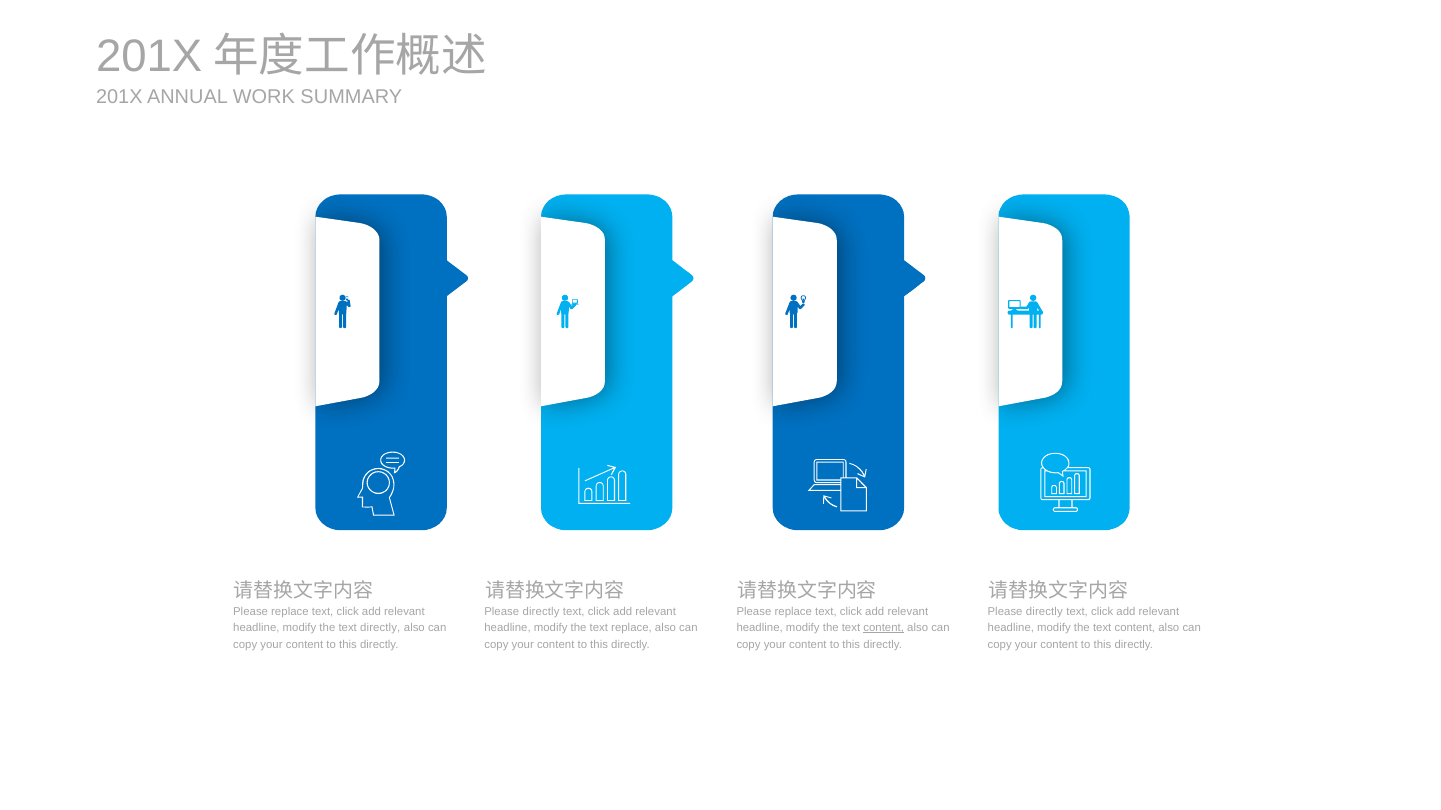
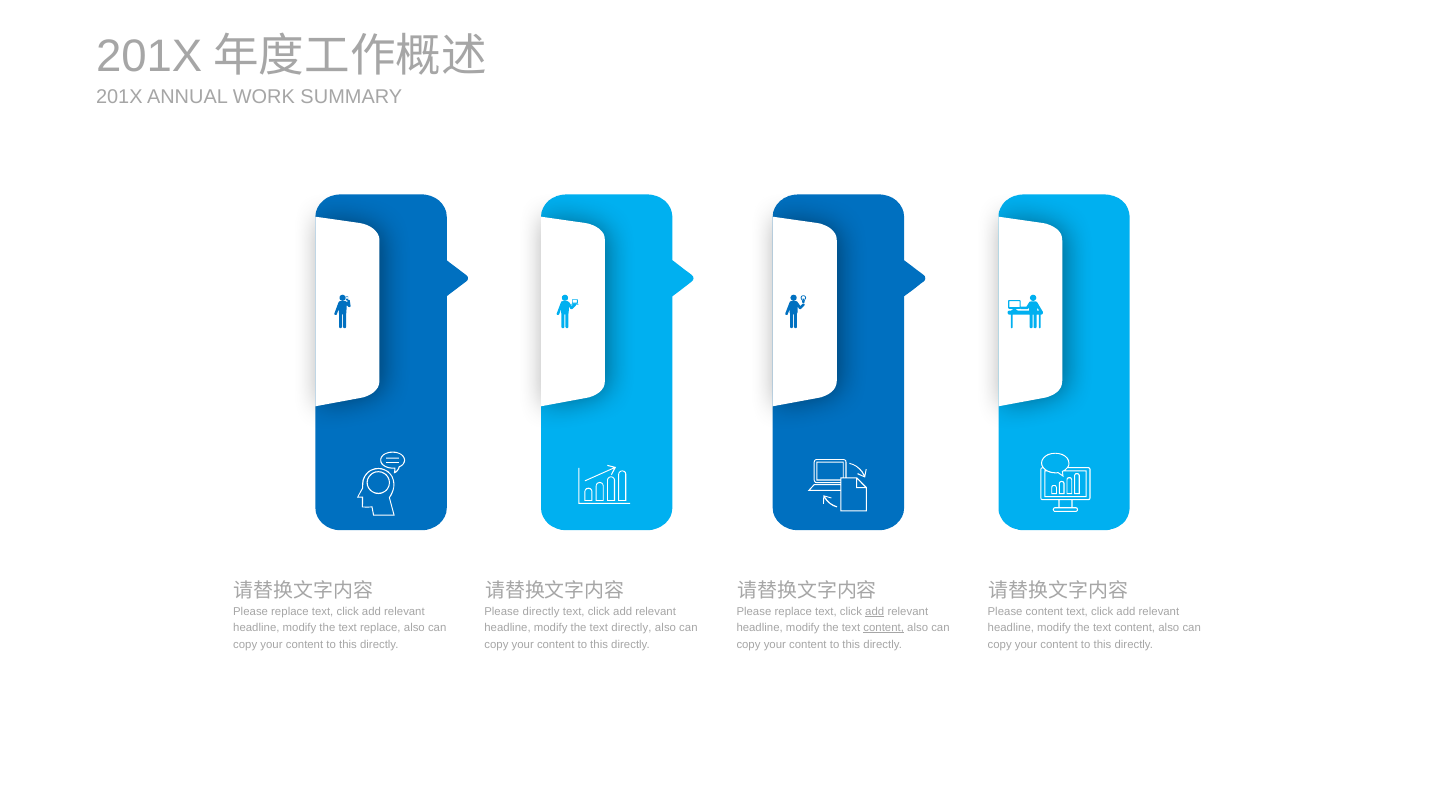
add underline: none -> present (875, 612)
directly: directly -> content (1044, 612)
text directly: directly -> replace (380, 628)
text replace: replace -> directly (631, 628)
